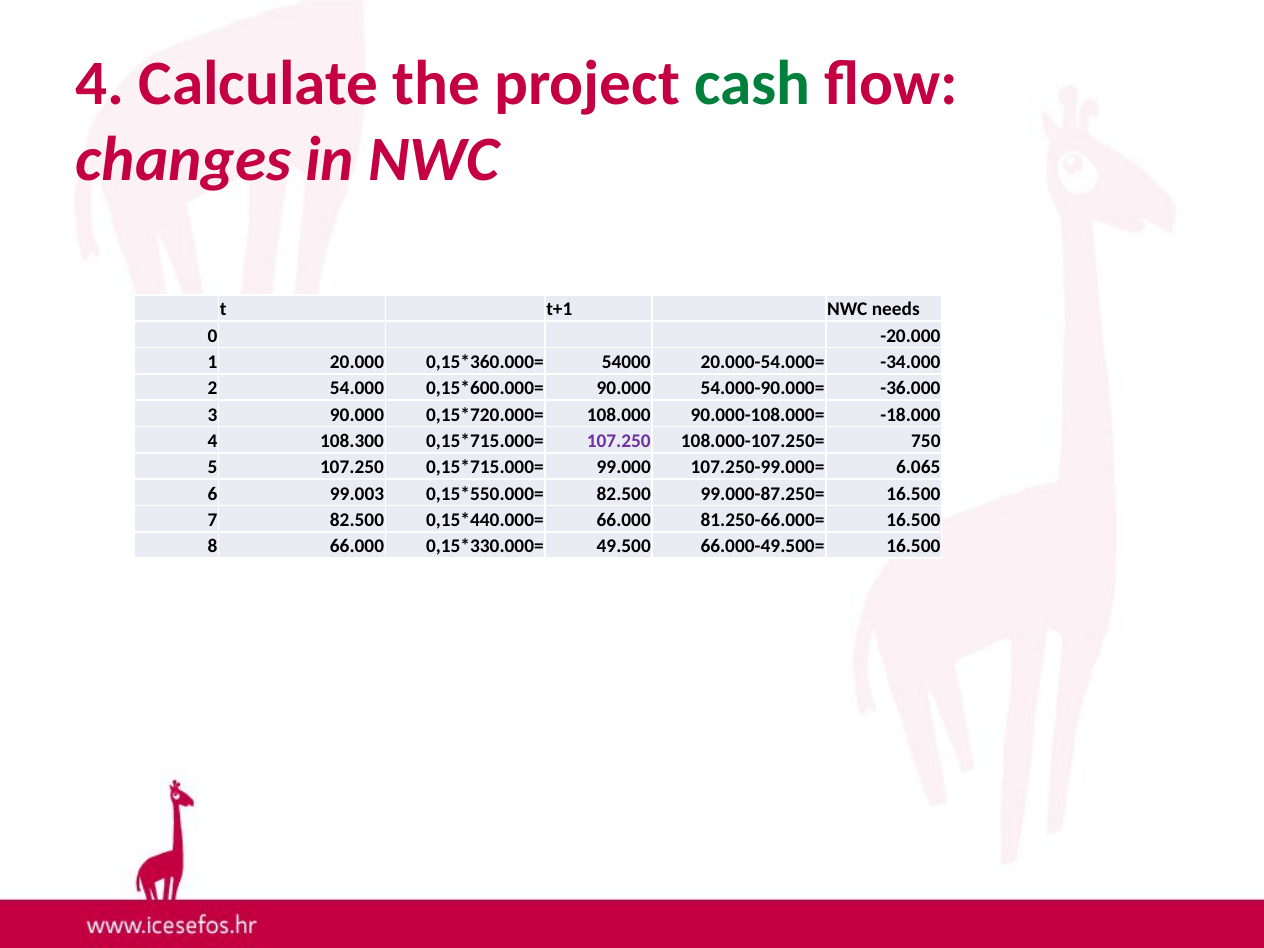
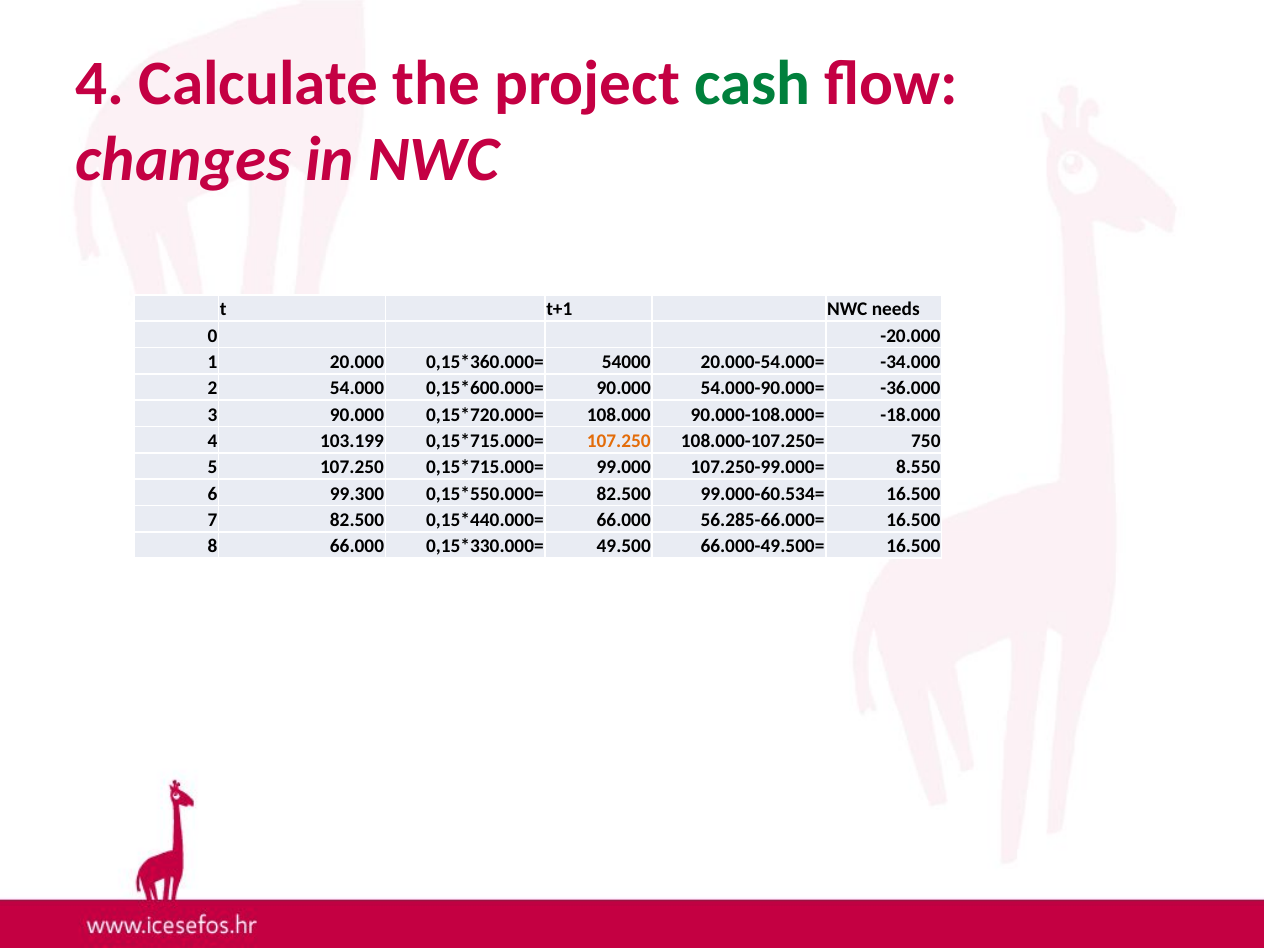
108.300: 108.300 -> 103.199 (352, 441)
107.250 colour: purple -> orange (619, 441)
6.065: 6.065 -> 8.550 (918, 467)
99.003: 99.003 -> 99.300 (357, 494)
99.000-87.250=: 99.000-87.250= -> 99.000-60.534= (763, 494)
81.250-66.000=: 81.250-66.000= -> 56.285-66.000= (763, 520)
